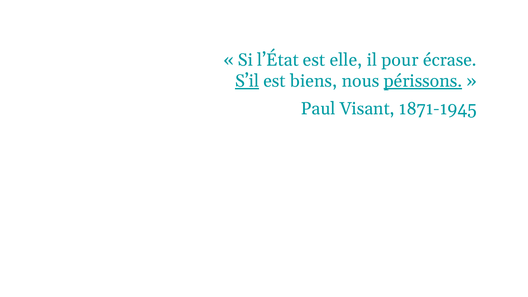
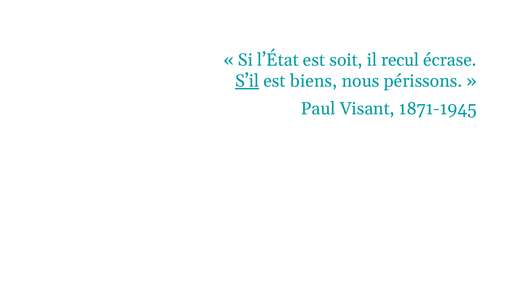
elle: elle -> soit (346, 60)
pour: pour -> recul (400, 60)
périssons underline: present -> none (423, 81)
